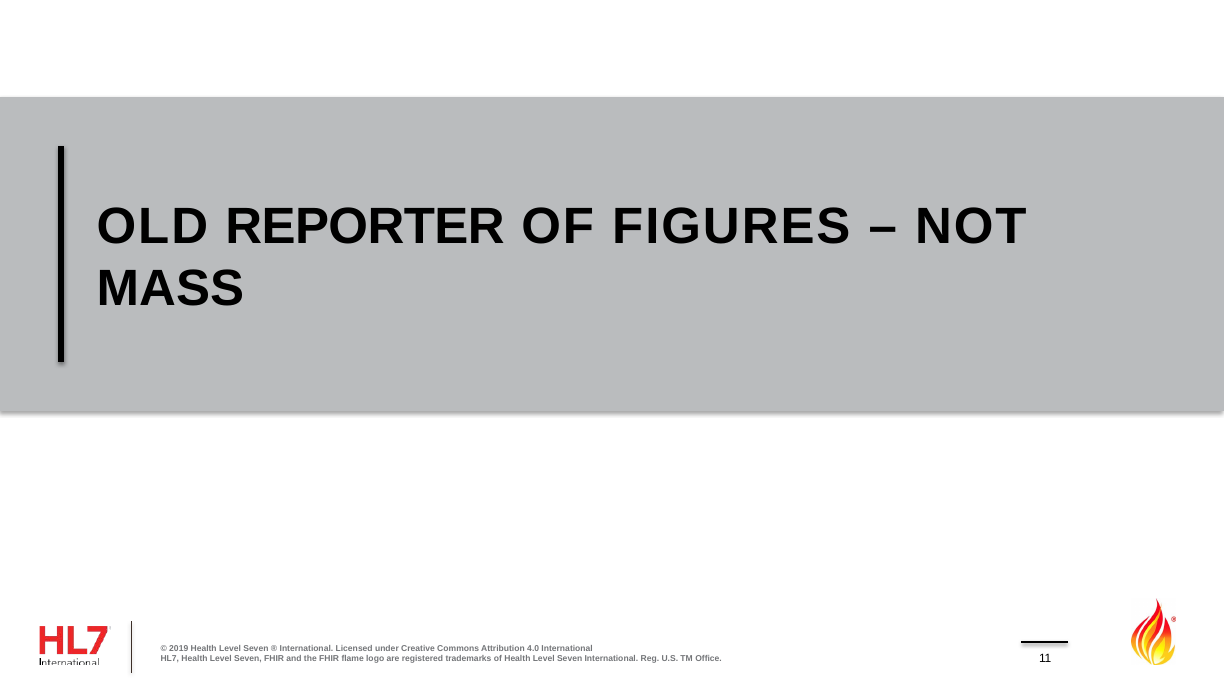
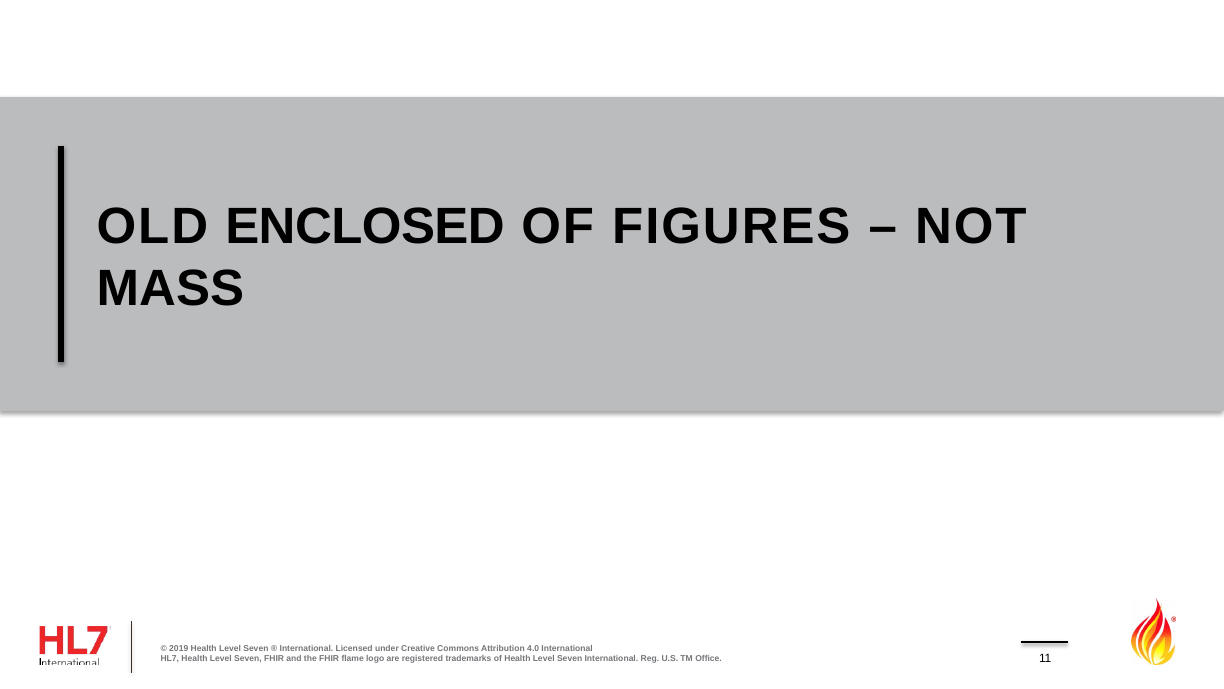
REPORTER: REPORTER -> ENCLOSED (365, 227)
